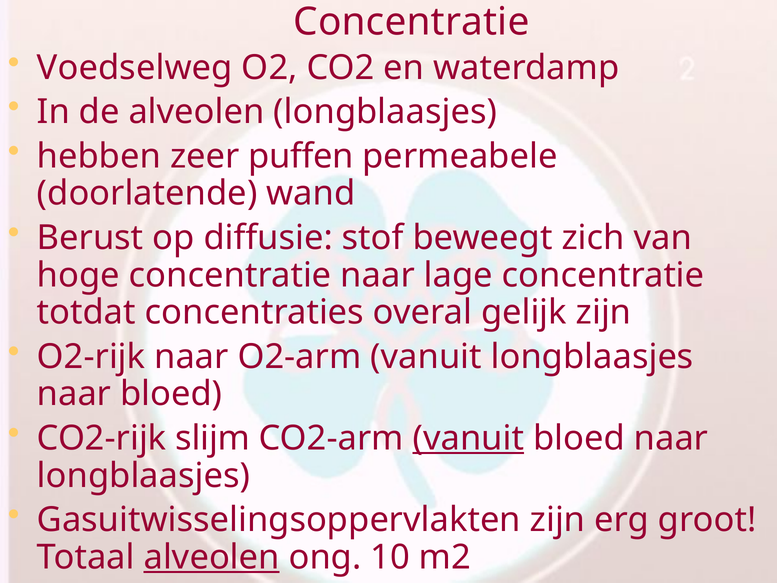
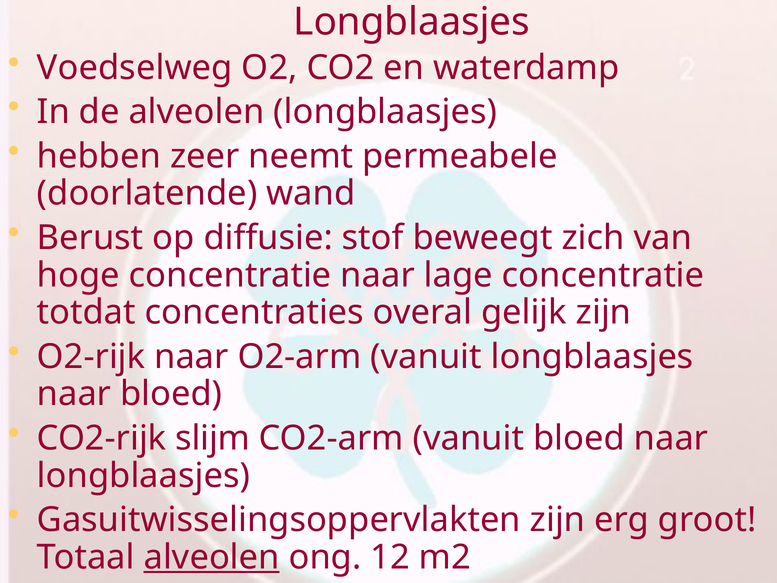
Concentratie: Concentratie -> Longblaasjes (412, 22)
puffen: puffen -> neemt (301, 156)
vanuit underline: present -> none (468, 438)
10: 10 -> 12 (390, 557)
